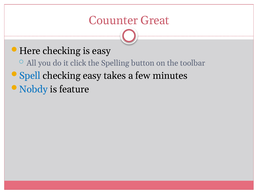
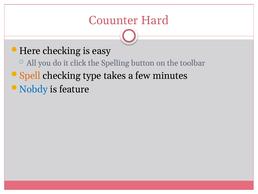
Great: Great -> Hard (155, 20)
Spell colour: blue -> orange (30, 75)
checking easy: easy -> type (92, 75)
